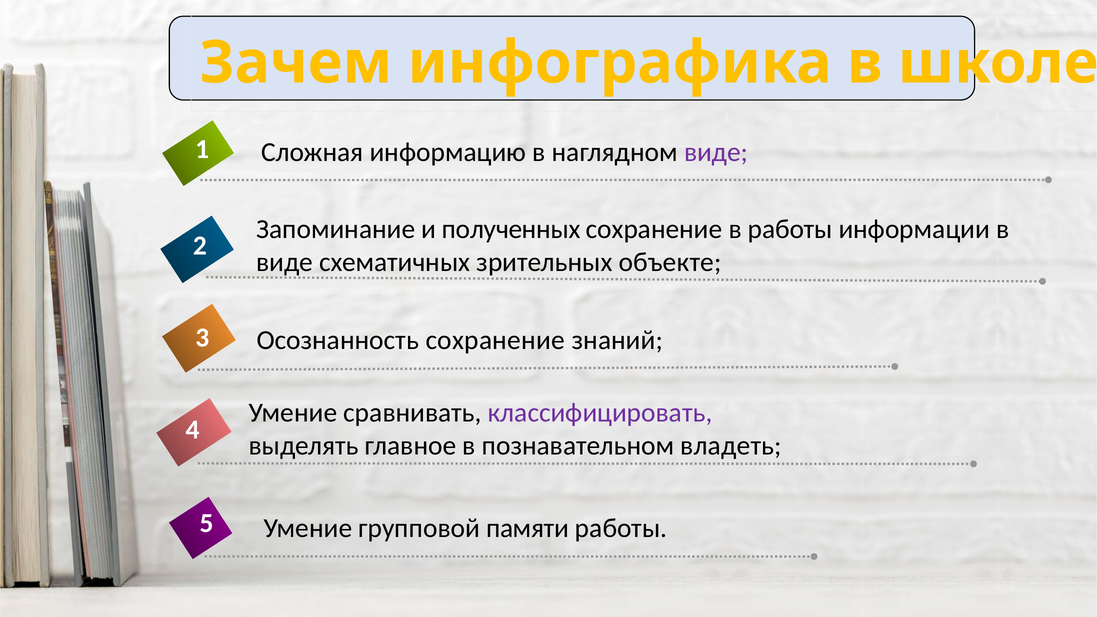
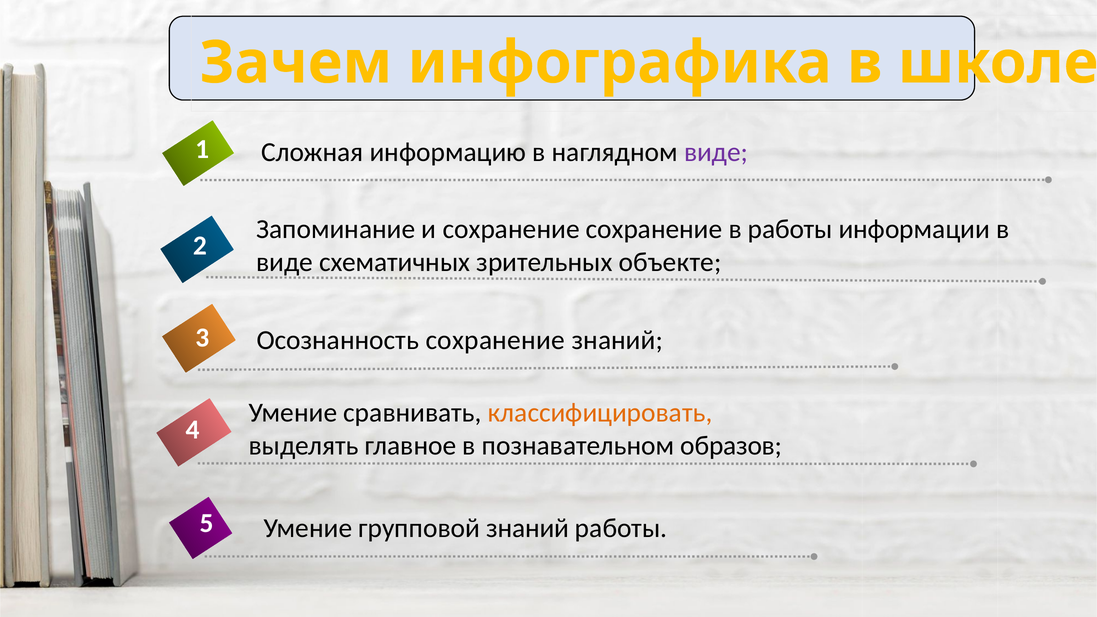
и полученных: полученных -> сохранение (511, 229)
классифицировать colour: purple -> orange (600, 413)
владеть: владеть -> образов (731, 446)
групповой памяти: памяти -> знаний (528, 528)
